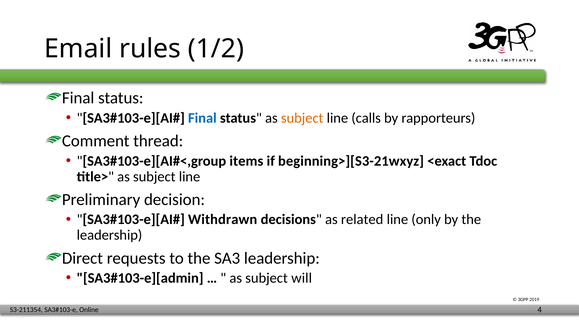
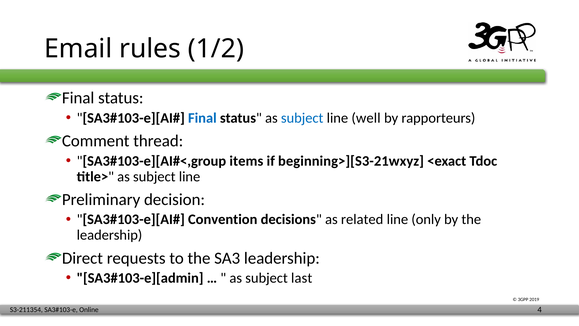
subject colour: orange -> blue (302, 118)
calls: calls -> well (366, 118)
Withdrawn: Withdrawn -> Convention (223, 219)
will: will -> last (302, 278)
